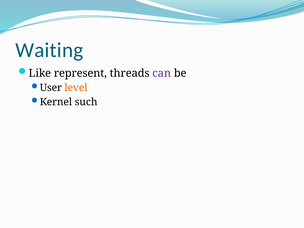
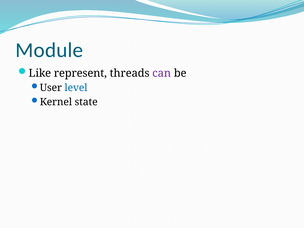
Waiting: Waiting -> Module (49, 50)
level colour: orange -> blue (76, 88)
such: such -> state (86, 102)
